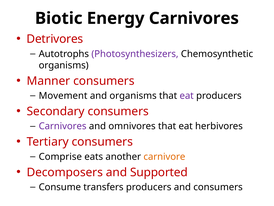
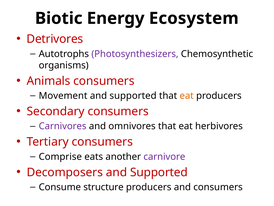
Energy Carnivores: Carnivores -> Ecosystem (194, 18)
Manner: Manner -> Animals (49, 81)
organisms: organisms -> supported (133, 96)
eat colour: purple -> orange (187, 96)
carnivore colour: orange -> purple (164, 156)
transfers: transfers -> structure (103, 187)
